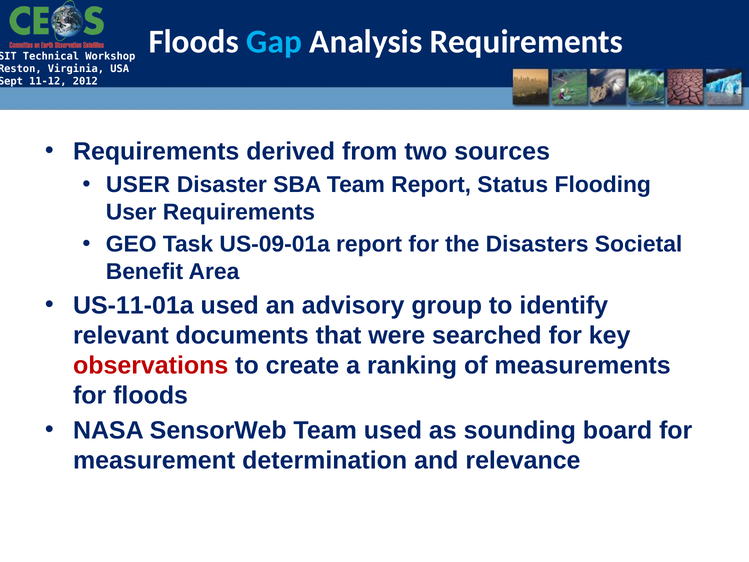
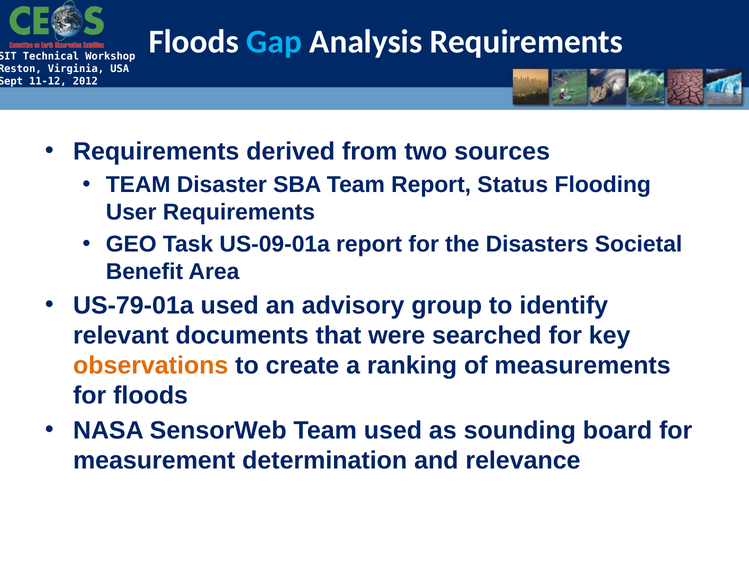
USER: USER -> TEAM (138, 185)
US-11-01a: US-11-01a -> US-79-01a (133, 305)
observations colour: red -> orange (151, 365)
